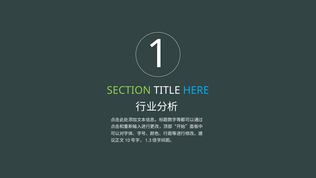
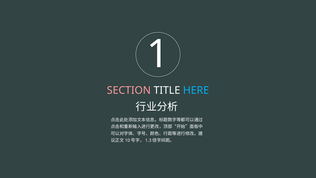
SECTION colour: light green -> pink (129, 90)
